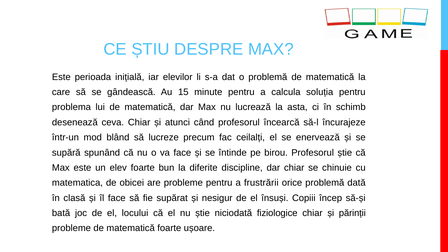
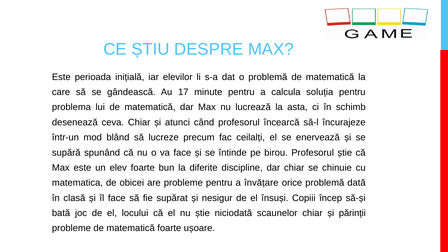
15: 15 -> 17 (183, 92)
frustrării: frustrării -> învățare (261, 183)
fiziologice: fiziologice -> scaunelor (277, 213)
